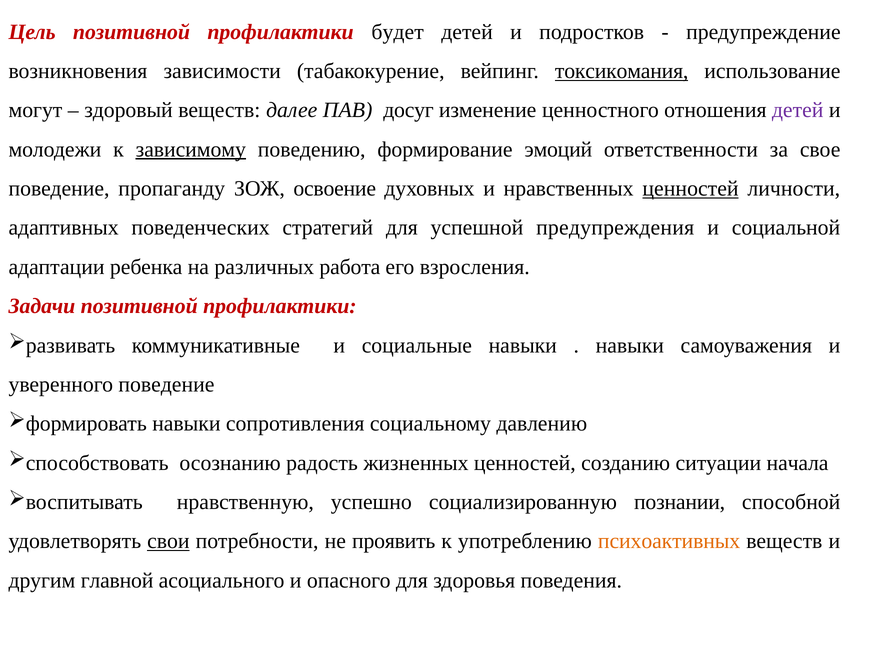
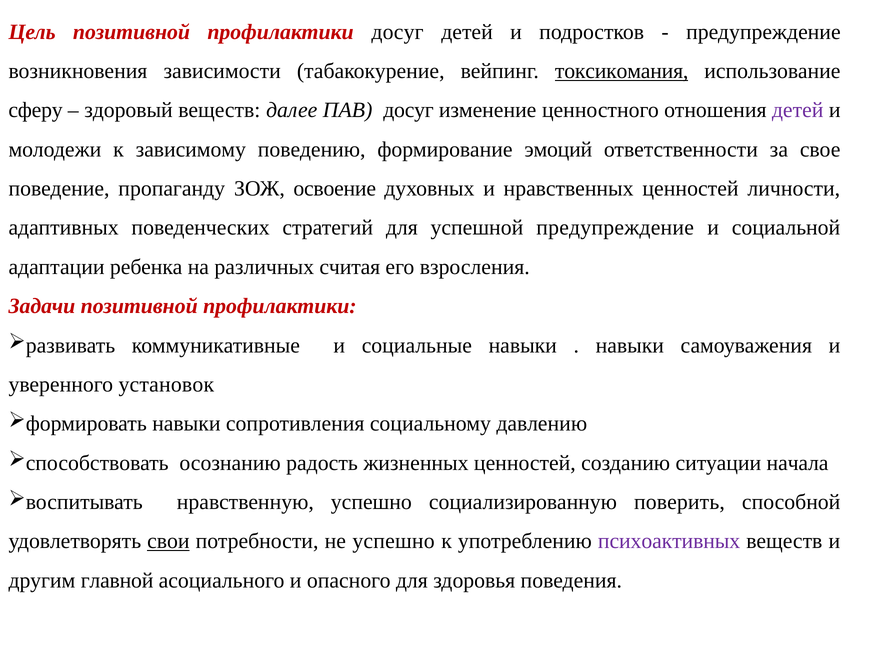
профилактики будет: будет -> досуг (398, 32)
могут: могут -> сферу (36, 110)
зависимому underline: present -> none (191, 149)
ценностей underline: present -> none (691, 188)
успешной предупреждения: предупреждения -> предупреждение (615, 228)
работа: работа -> считая (350, 267)
уверенного поведение: поведение -> установок (166, 384)
познании: познании -> поверить (679, 502)
не проявить: проявить -> успешно (394, 541)
психоактивных colour: orange -> purple (669, 541)
